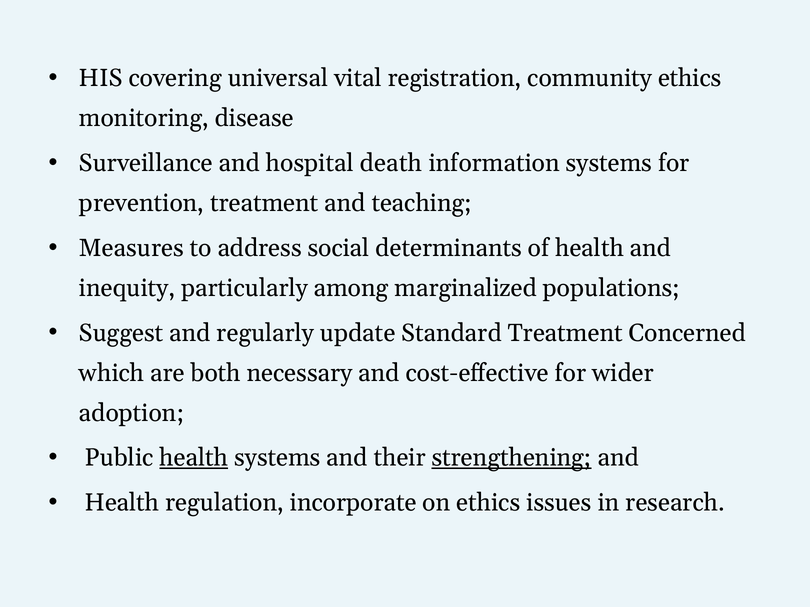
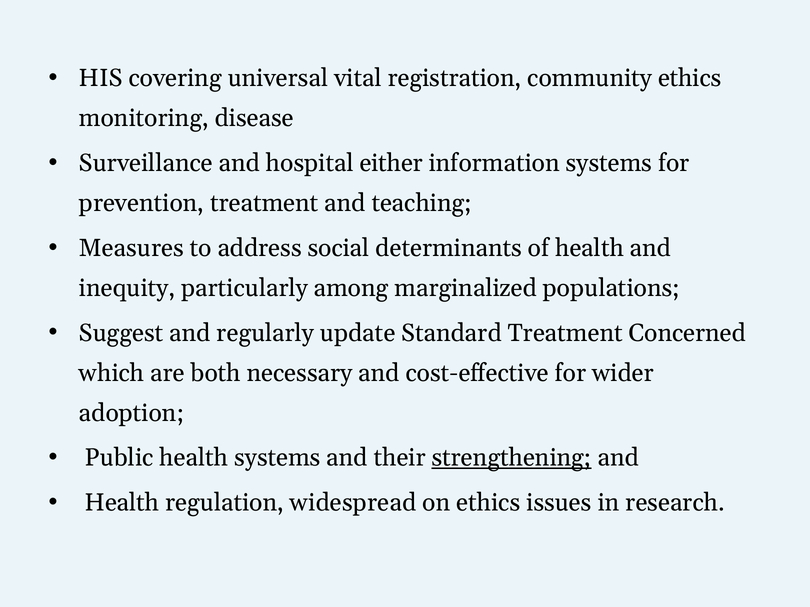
death: death -> either (391, 163)
health underline: present -> none (194, 458)
incorporate: incorporate -> widespread (353, 503)
